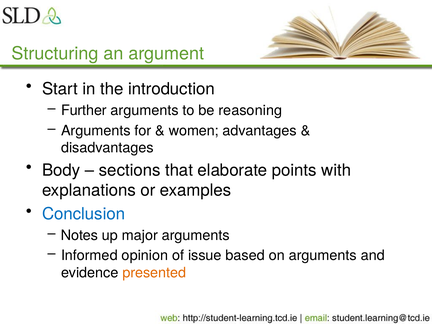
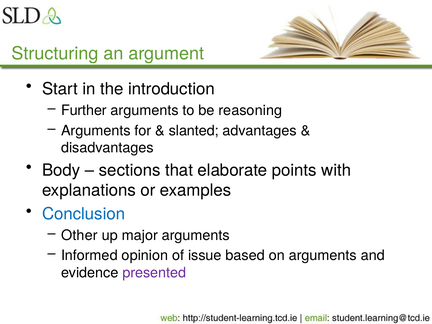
women: women -> slanted (194, 131)
Notes: Notes -> Other (79, 235)
presented colour: orange -> purple (154, 273)
